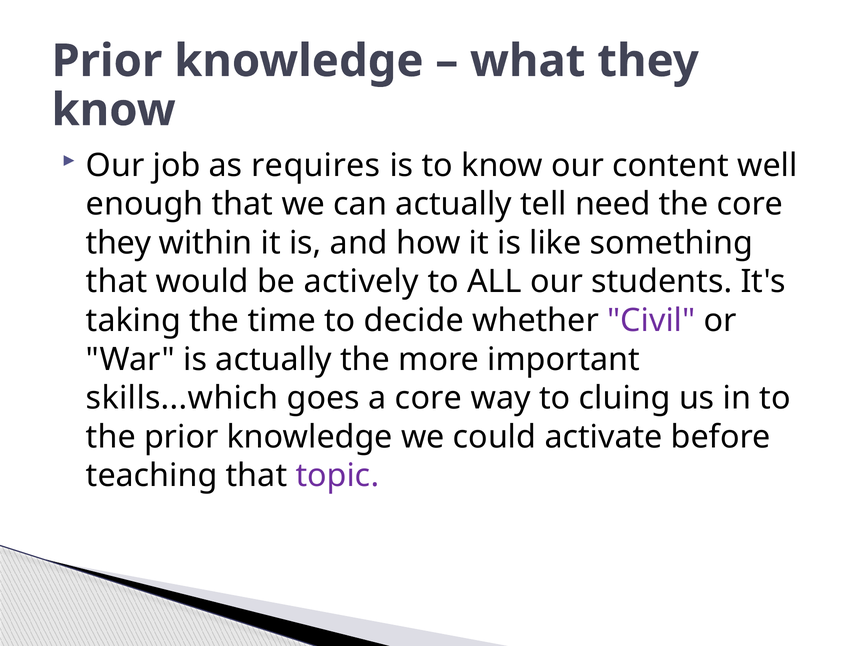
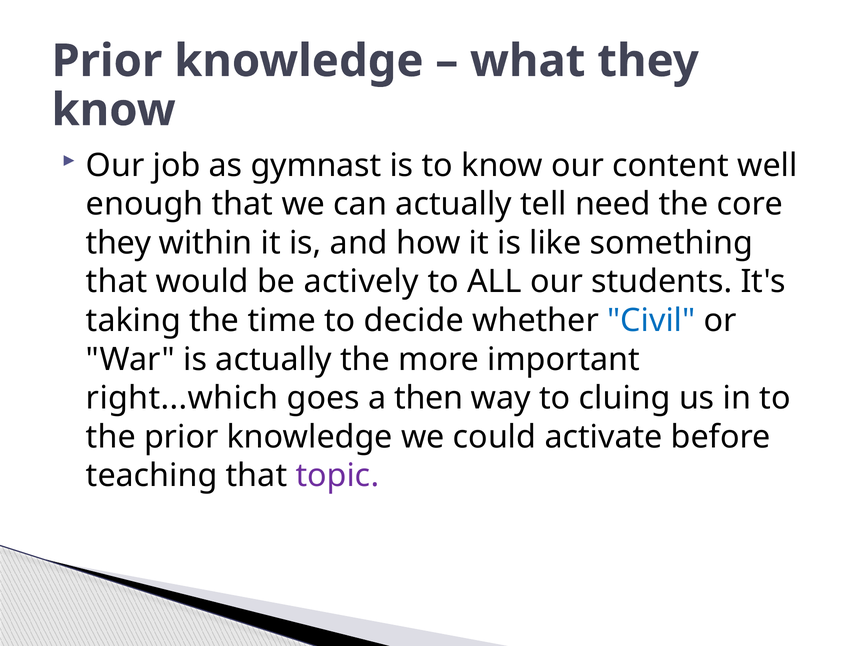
requires: requires -> gymnast (316, 165)
Civil colour: purple -> blue (651, 320)
skills...which: skills...which -> right...which (182, 398)
a core: core -> then (429, 398)
